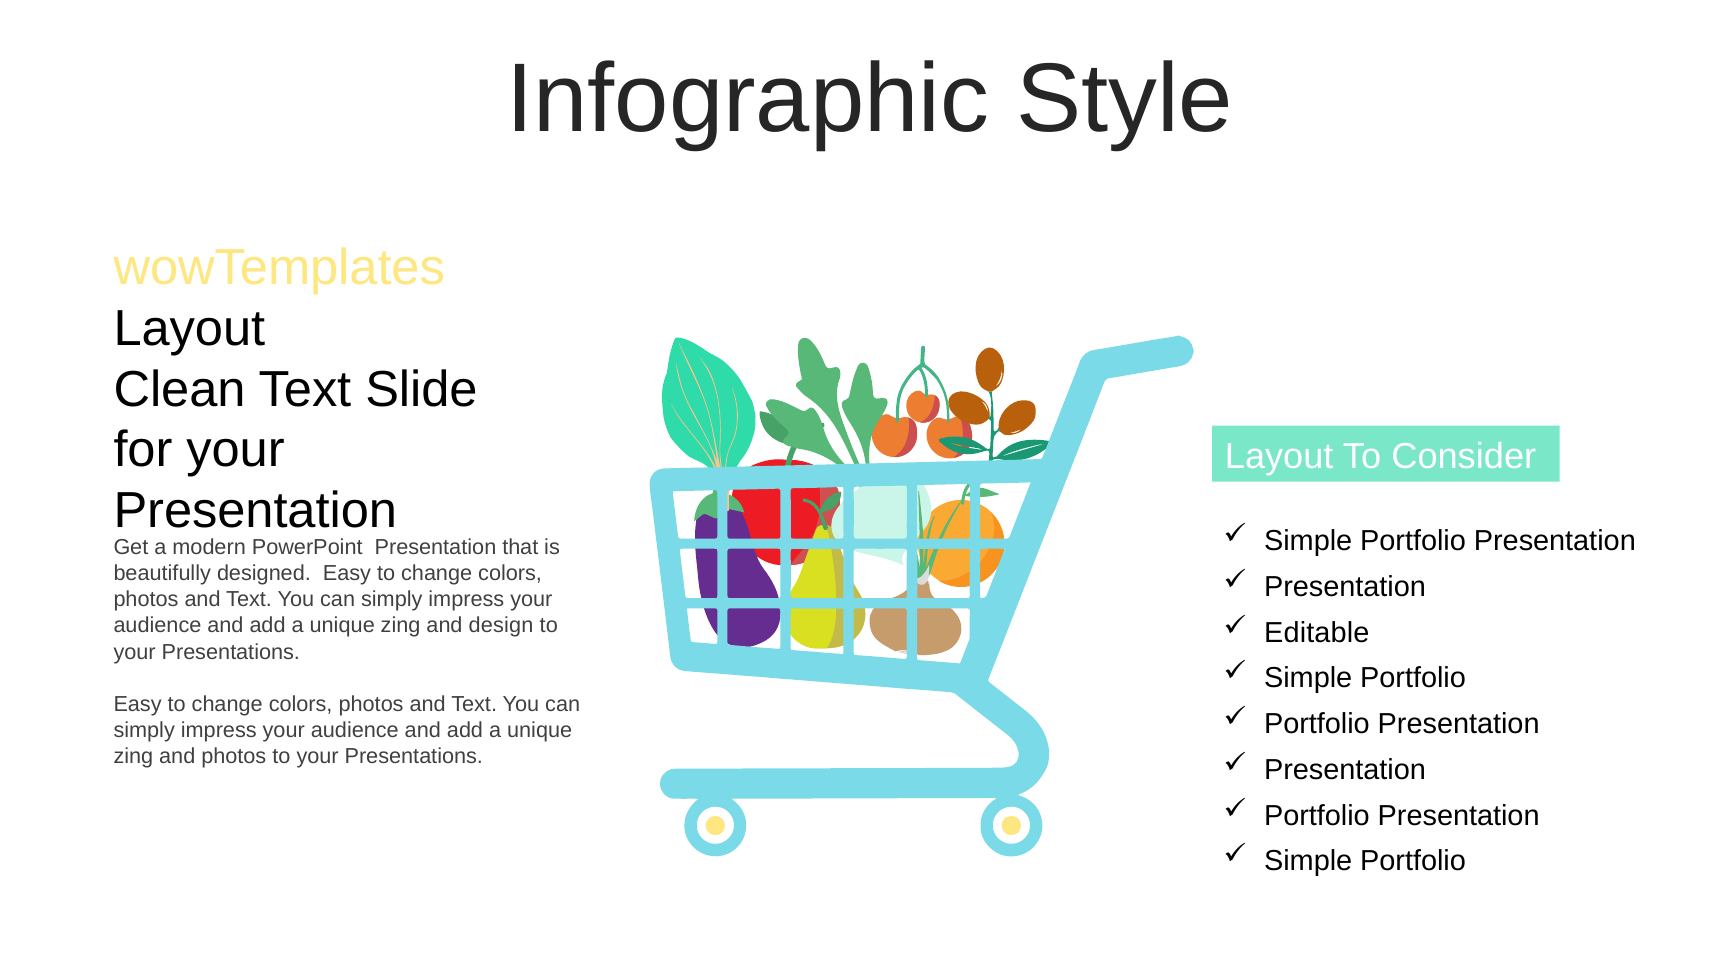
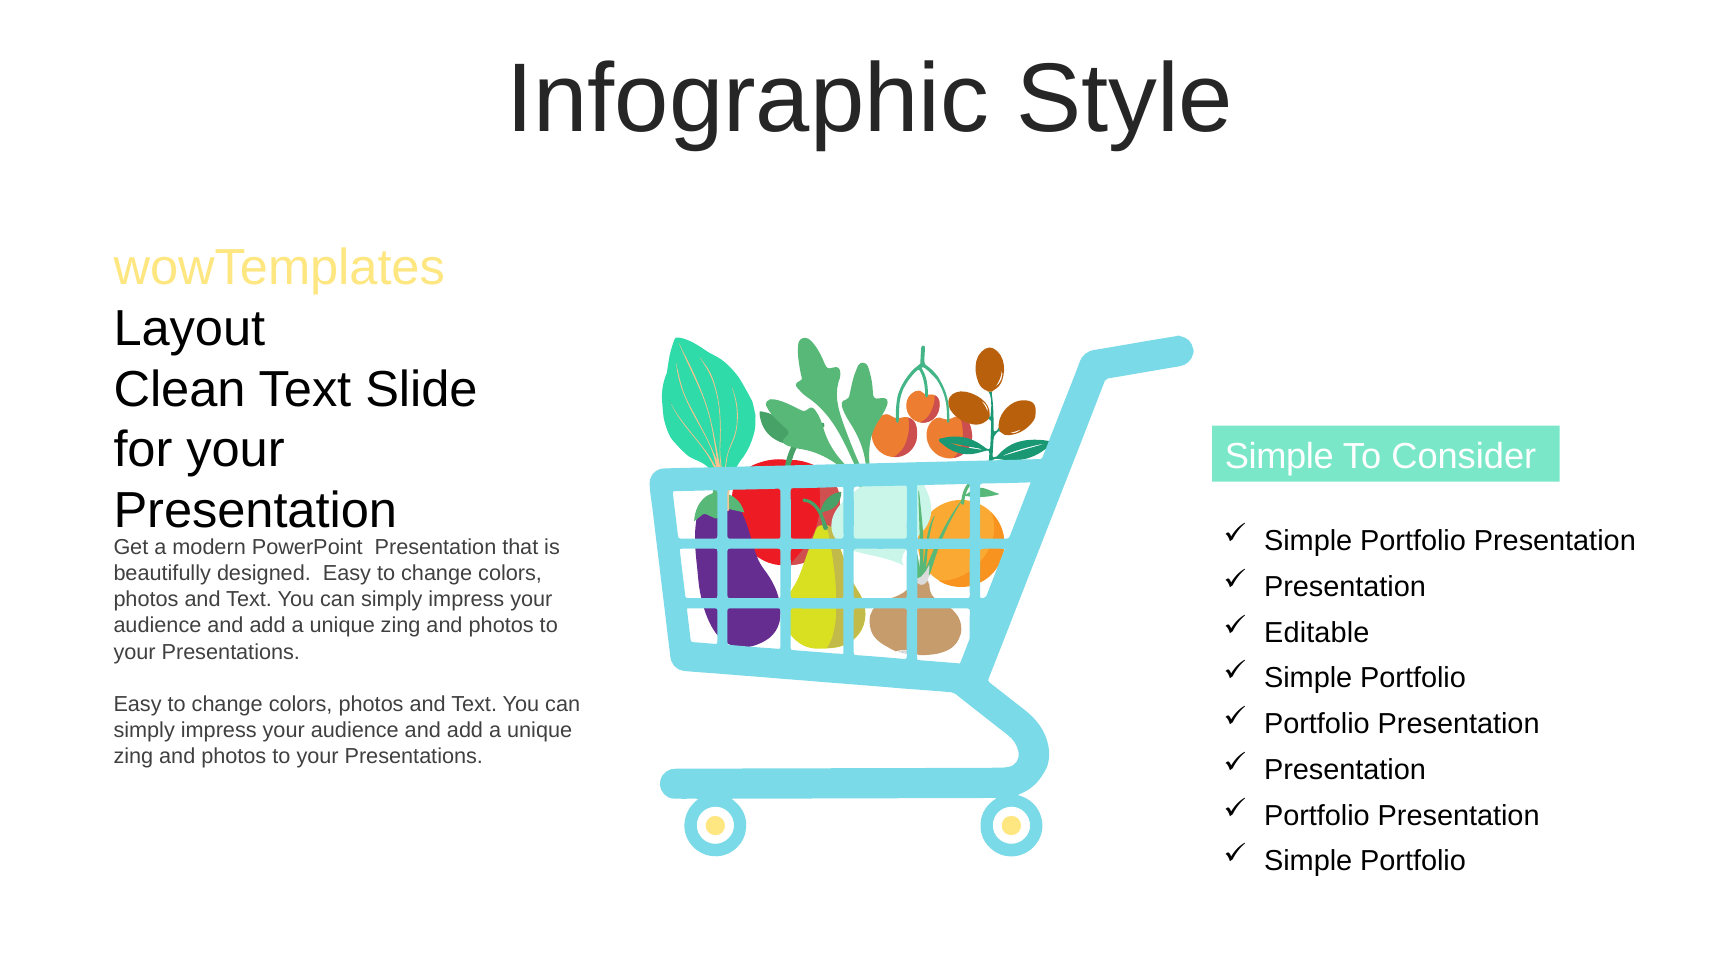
Layout: Layout -> Simple (1279, 456)
design: design -> photos (501, 626)
